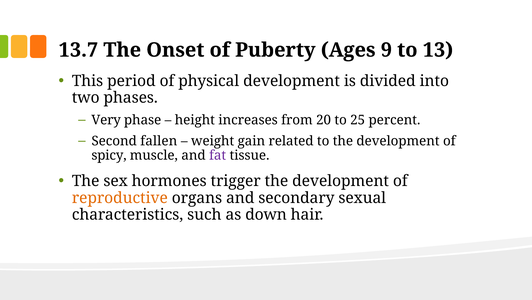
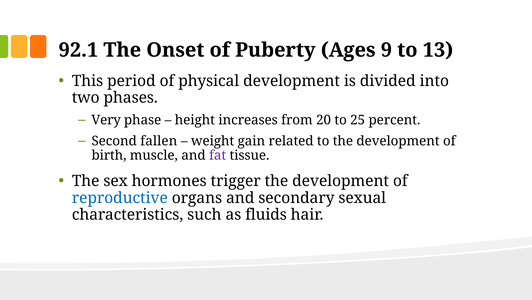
13.7: 13.7 -> 92.1 (78, 50)
spicy: spicy -> birth (109, 155)
reproductive colour: orange -> blue (120, 197)
down: down -> fluids (266, 214)
